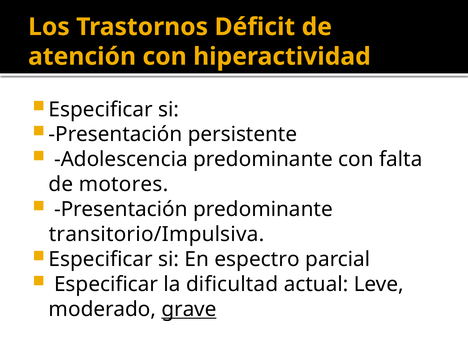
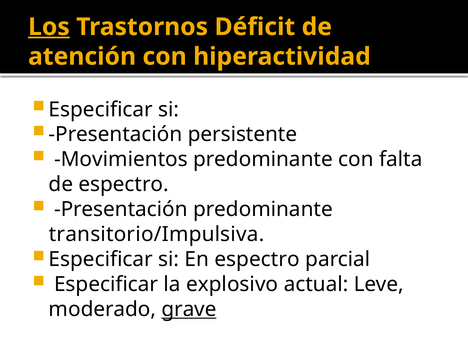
Los underline: none -> present (49, 27)
Adolescencia: Adolescencia -> Movimientos (121, 159)
de motores: motores -> espectro (124, 184)
dificultad: dificultad -> explosivo (232, 284)
